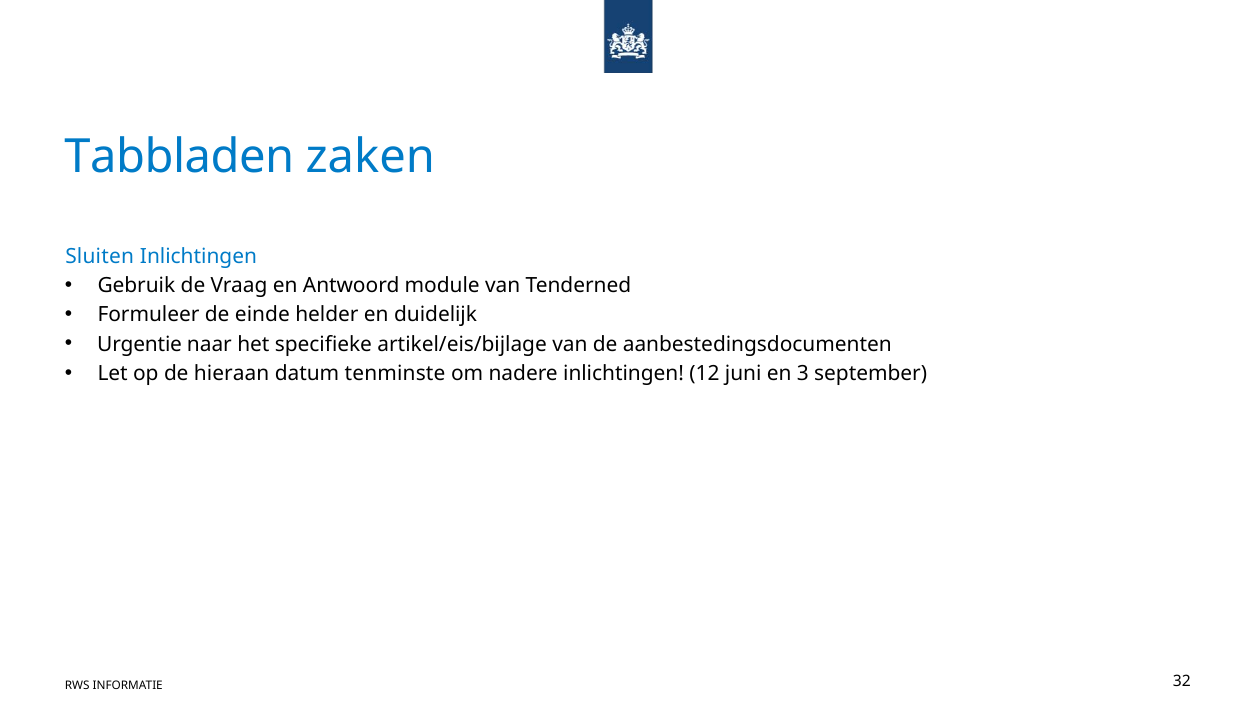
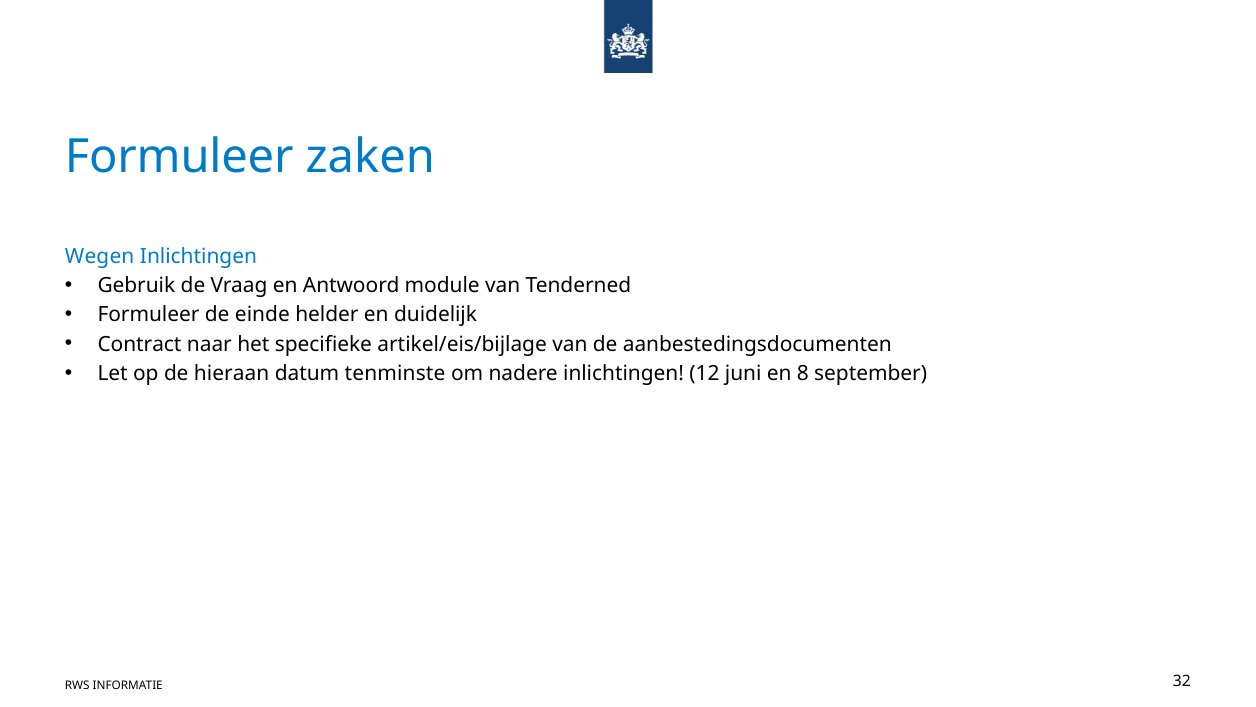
Tabbladen: Tabbladen -> Formuleer (179, 157)
Sluiten: Sluiten -> Wegen (100, 256)
Urgentie: Urgentie -> Contract (140, 344)
3: 3 -> 8 (803, 373)
